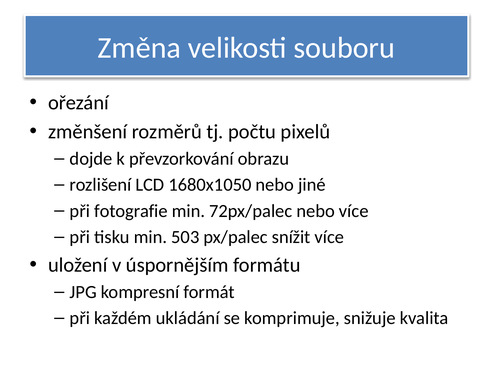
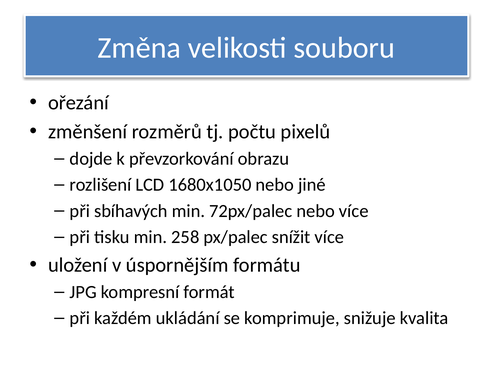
fotografie: fotografie -> sbíhavých (131, 211)
503: 503 -> 258 (185, 237)
